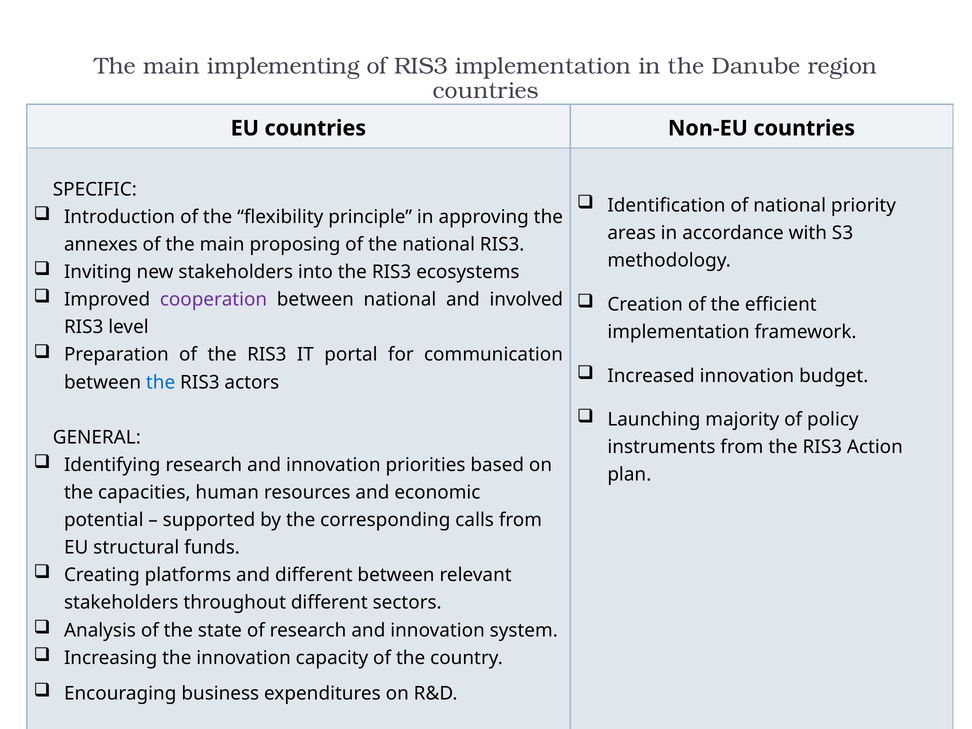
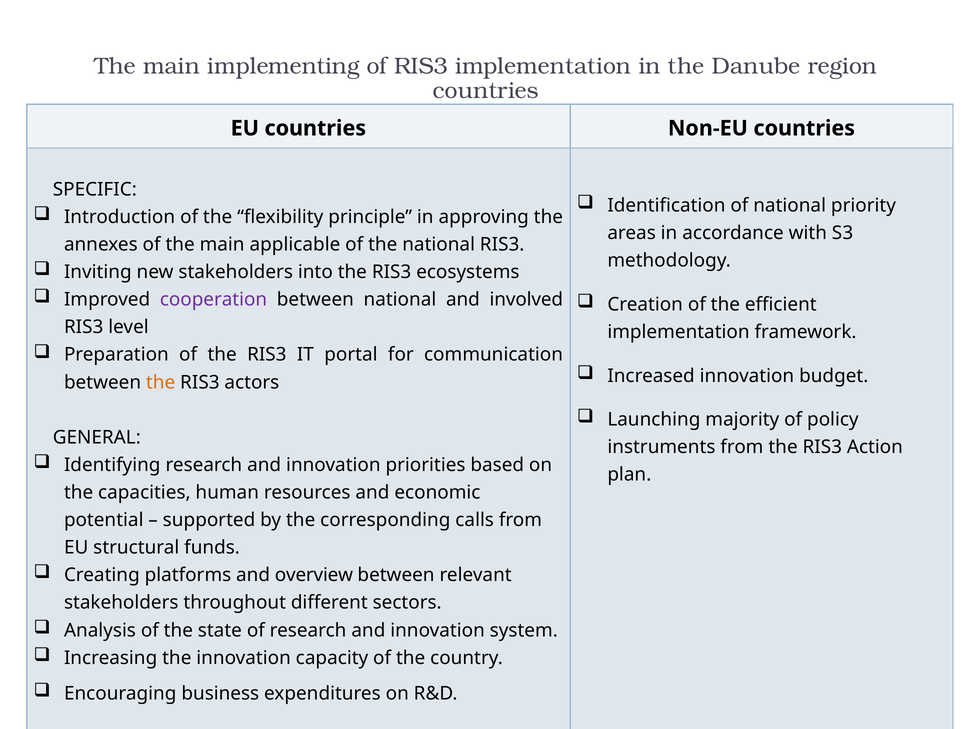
proposing: proposing -> applicable (295, 245)
the colour: blue -> orange (161, 382)
and different: different -> overview (314, 575)
